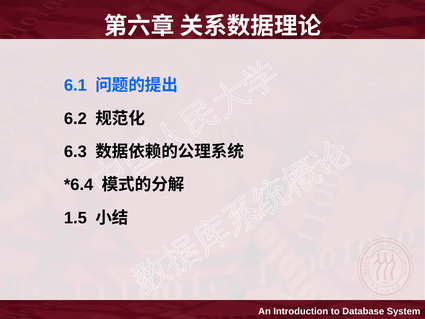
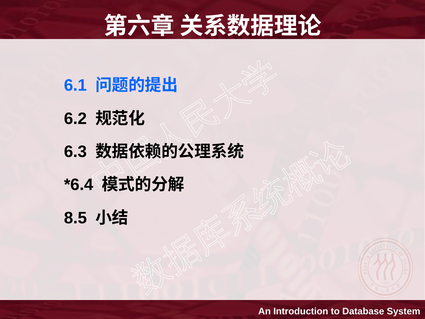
1.5: 1.5 -> 8.5 (75, 218)
